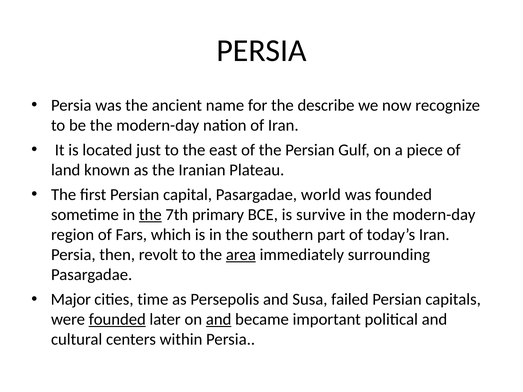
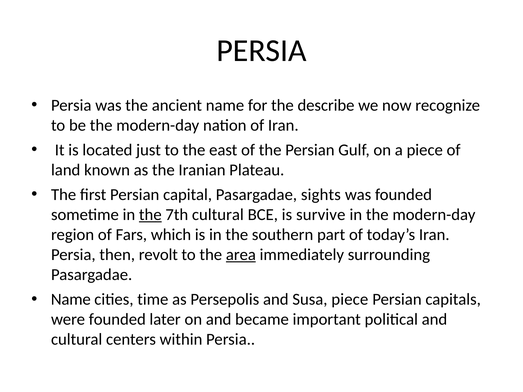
world: world -> sights (321, 195)
7th primary: primary -> cultural (218, 215)
Major: Major -> Name (71, 300)
Susa failed: failed -> piece (350, 300)
founded underline: present -> none (117, 320)
and underline: present -> none (219, 320)
